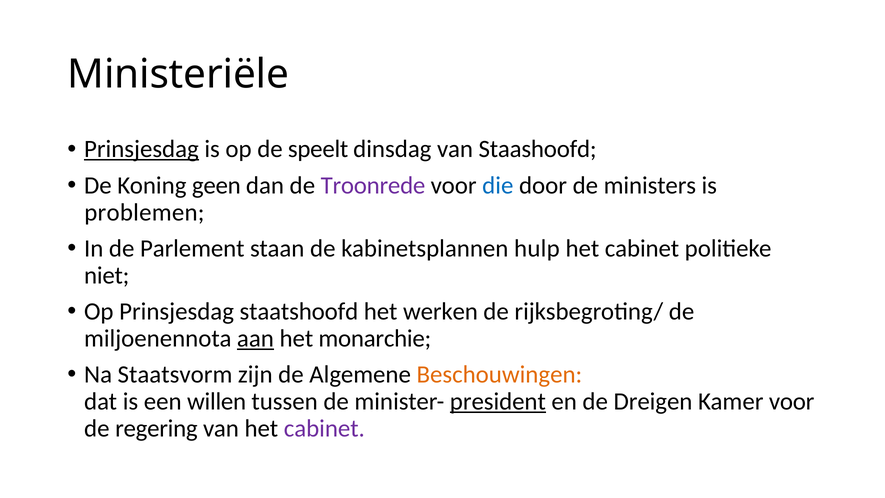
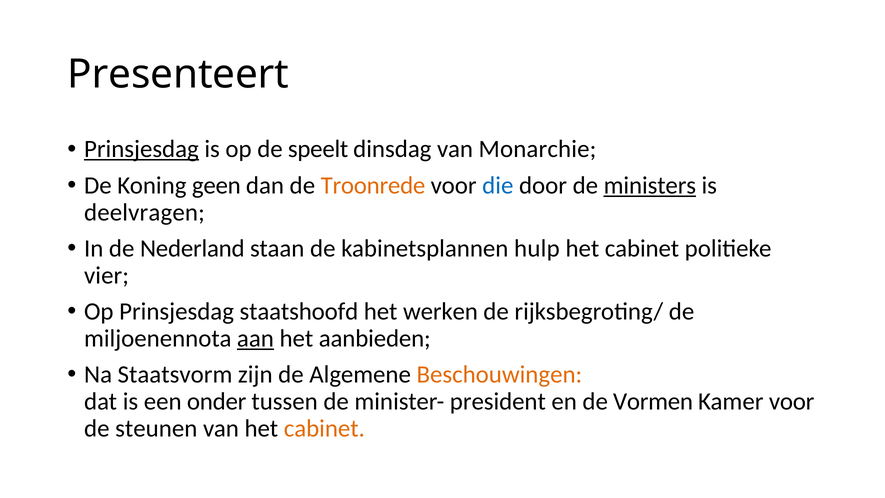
Ministeriële: Ministeriële -> Presenteert (178, 74)
Staashoofd: Staashoofd -> Monarchie (537, 149)
Troonrede colour: purple -> orange (373, 185)
ministers underline: none -> present (650, 185)
problemen: problemen -> deelvragen (144, 212)
Parlement: Parlement -> Nederland (192, 248)
niet: niet -> vier (107, 275)
monarchie: monarchie -> aanbieden (375, 338)
willen: willen -> onder (217, 401)
president underline: present -> none (498, 401)
Dreigen: Dreigen -> Vormen (653, 401)
regering: regering -> steunen (156, 428)
cabinet colour: purple -> orange (324, 428)
